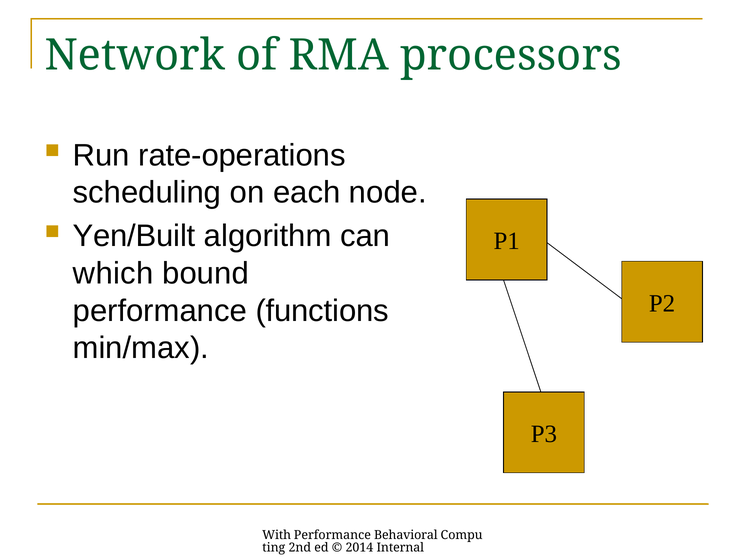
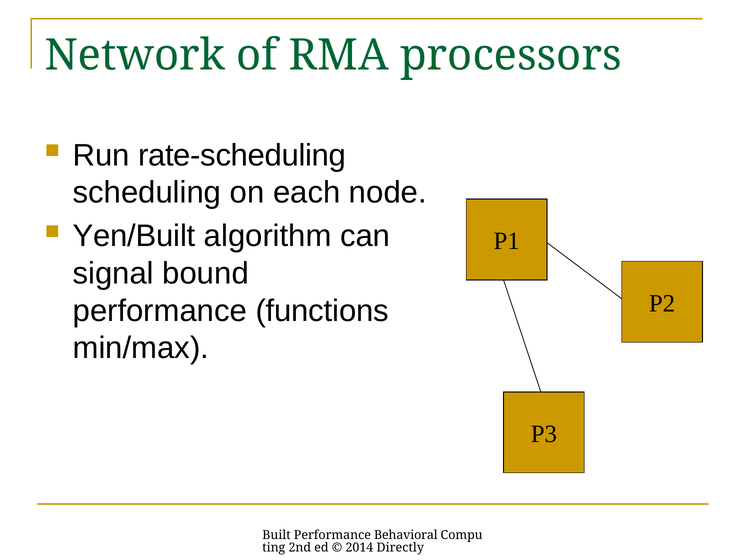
rate-operations: rate-operations -> rate-scheduling (242, 155)
which: which -> signal (113, 273)
With: With -> Built (277, 535)
Internal: Internal -> Directly (400, 547)
